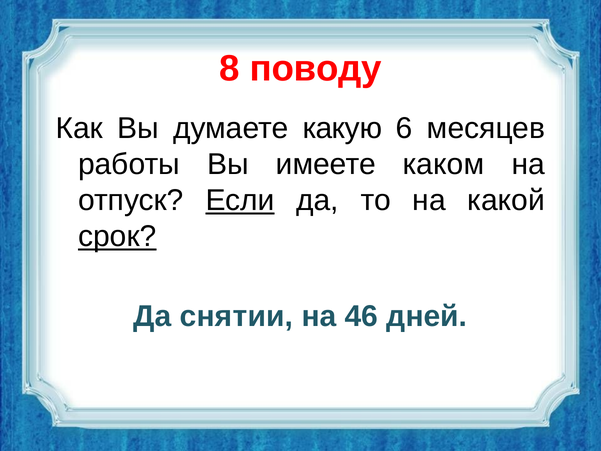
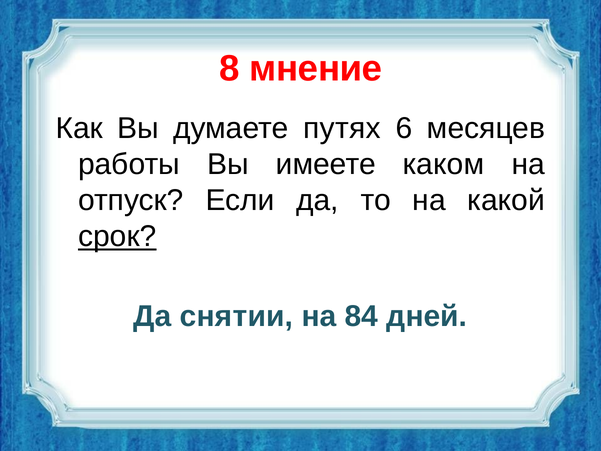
поводу: поводу -> мнение (316, 68)
какую: какую -> путях (342, 128)
Если underline: present -> none (240, 200)
46: 46 -> 84 (361, 316)
